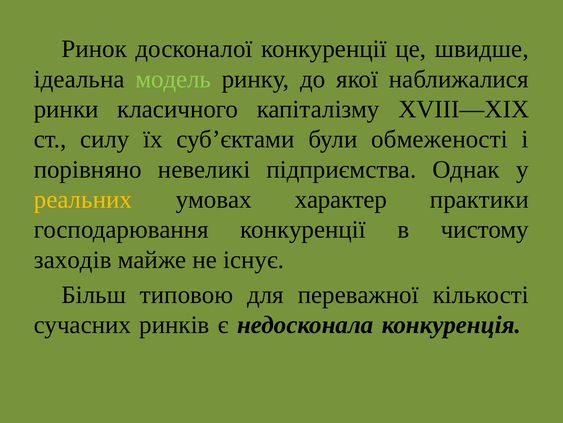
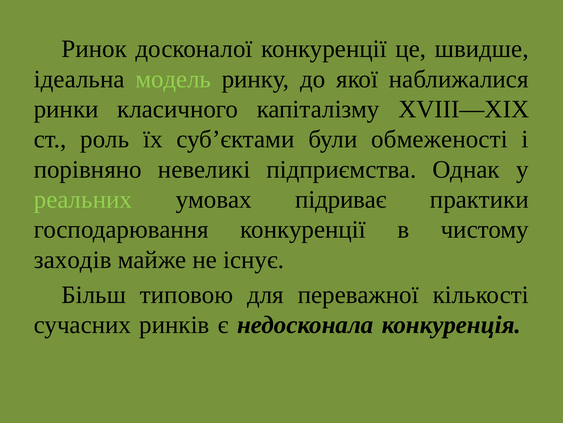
силу: силу -> роль (105, 139)
реальних colour: yellow -> light green (83, 199)
характер: характер -> підриває (341, 199)
